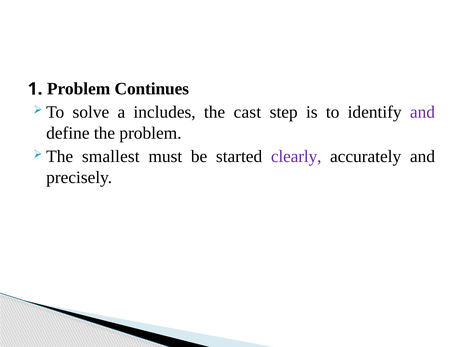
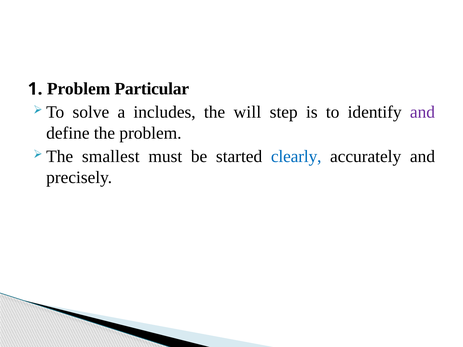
Continues: Continues -> Particular (152, 89)
cast: cast -> will (247, 112)
clearly colour: purple -> blue (296, 157)
